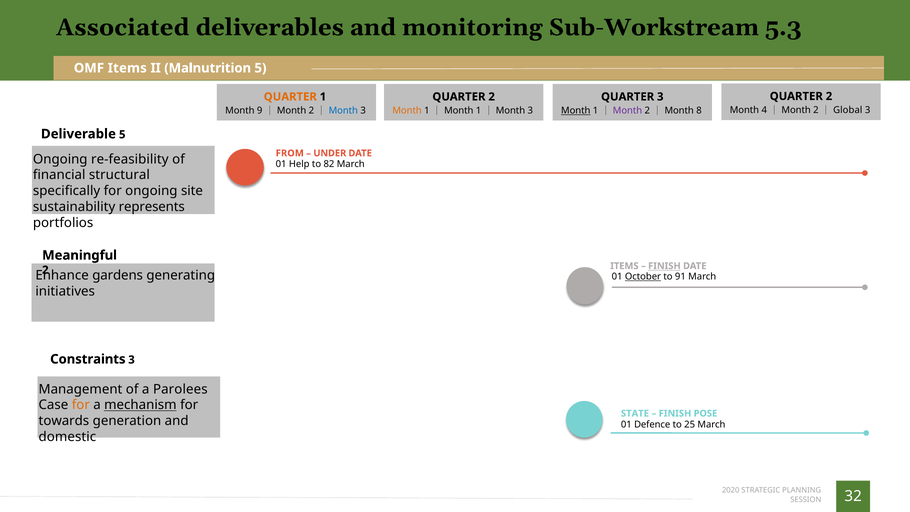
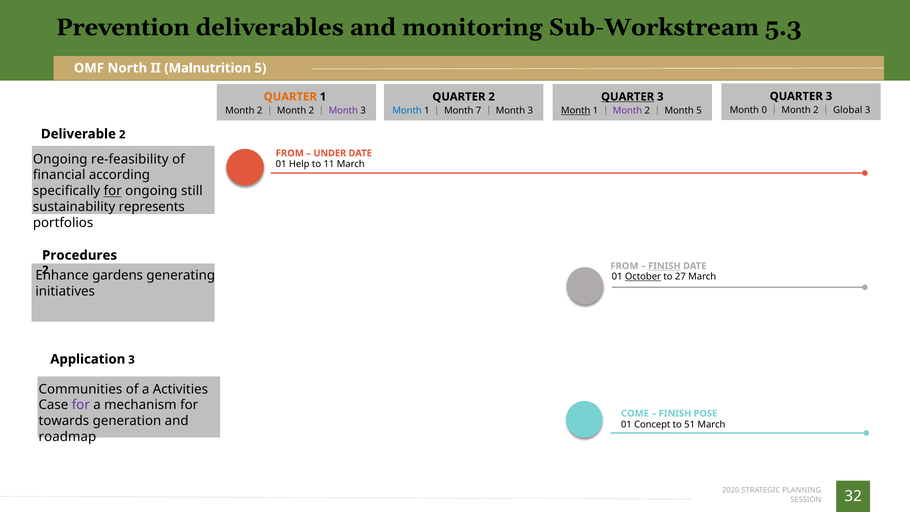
Associated: Associated -> Prevention (123, 27)
OMF Items: Items -> North (127, 68)
2: 2 -> 3 (829, 96)
QUARTER underline: none -> present (628, 97)
4: 4 -> 0 (764, 110)
9: 9 -> 2 (260, 111)
Month colour: blue -> purple (343, 111)
Month colour: orange -> blue (407, 111)
1 Month 1: 1 -> 7 (479, 111)
Month 8: 8 -> 5 (699, 111)
Deliverable 5: 5 -> 2 (122, 135)
82: 82 -> 11 (329, 164)
structural: structural -> according (119, 175)
for underline: none -> present (113, 191)
site: site -> still (192, 191)
Meaningful: Meaningful -> Procedures (80, 255)
ITEMS: ITEMS -> FROM (624, 266)
91: 91 -> 27 (680, 277)
Constraints: Constraints -> Application (88, 359)
Management: Management -> Communities (80, 389)
Parolees: Parolees -> Activities (180, 389)
for colour: orange -> purple (81, 405)
mechanism underline: present -> none (140, 405)
STATE: STATE -> COME (635, 413)
Defence: Defence -> Concept (652, 424)
25: 25 -> 51 (690, 424)
domestic: domestic -> roadmap (67, 437)
